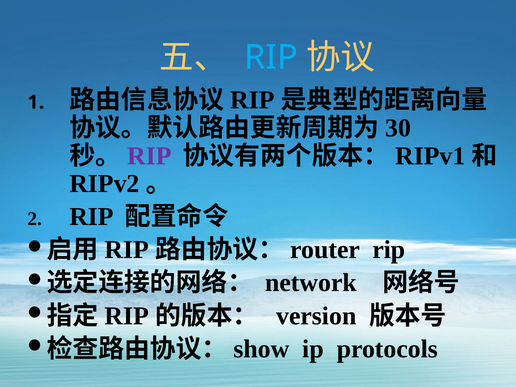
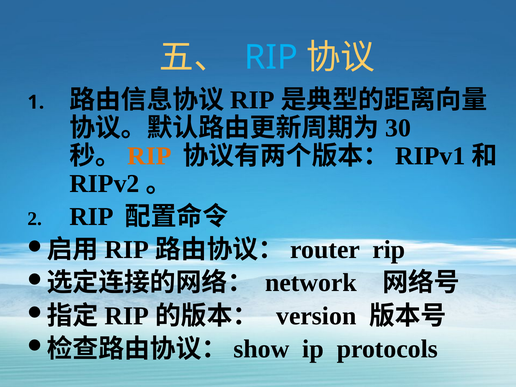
RIP colour: purple -> orange (149, 156)
